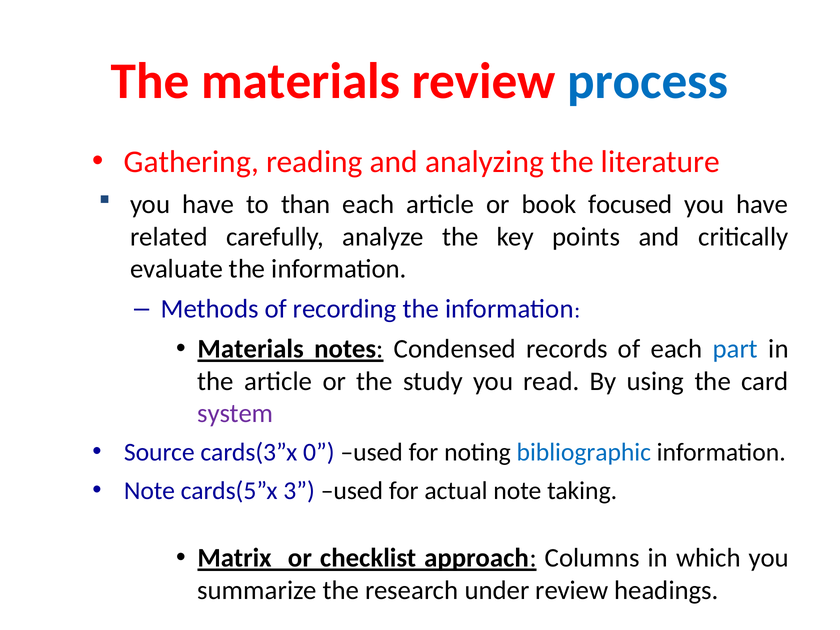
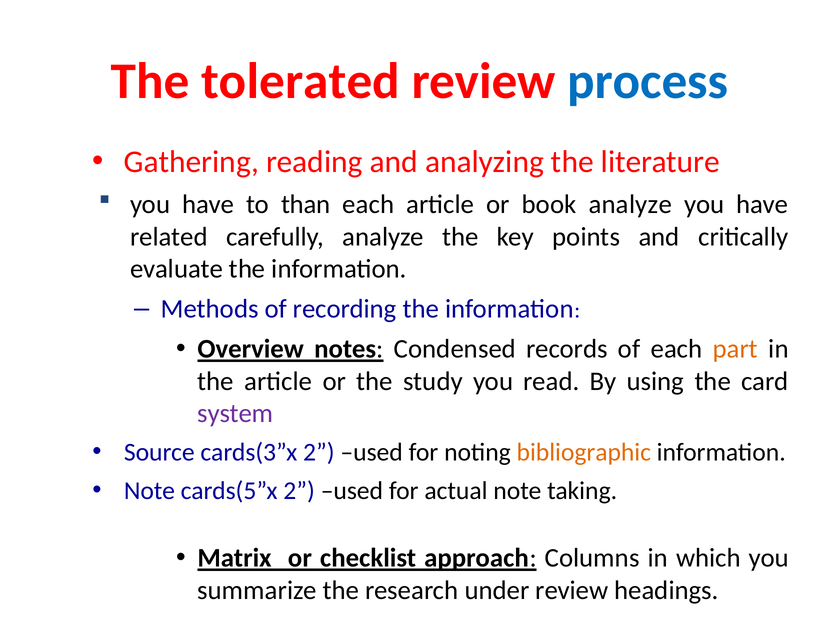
The materials: materials -> tolerated (301, 81)
book focused: focused -> analyze (630, 205)
Materials: Materials -> Overview (251, 349)
part colour: blue -> orange (735, 349)
cards(3”x 0: 0 -> 2 (319, 452)
bibliographic colour: blue -> orange (584, 452)
cards(5”x 3: 3 -> 2 (299, 491)
